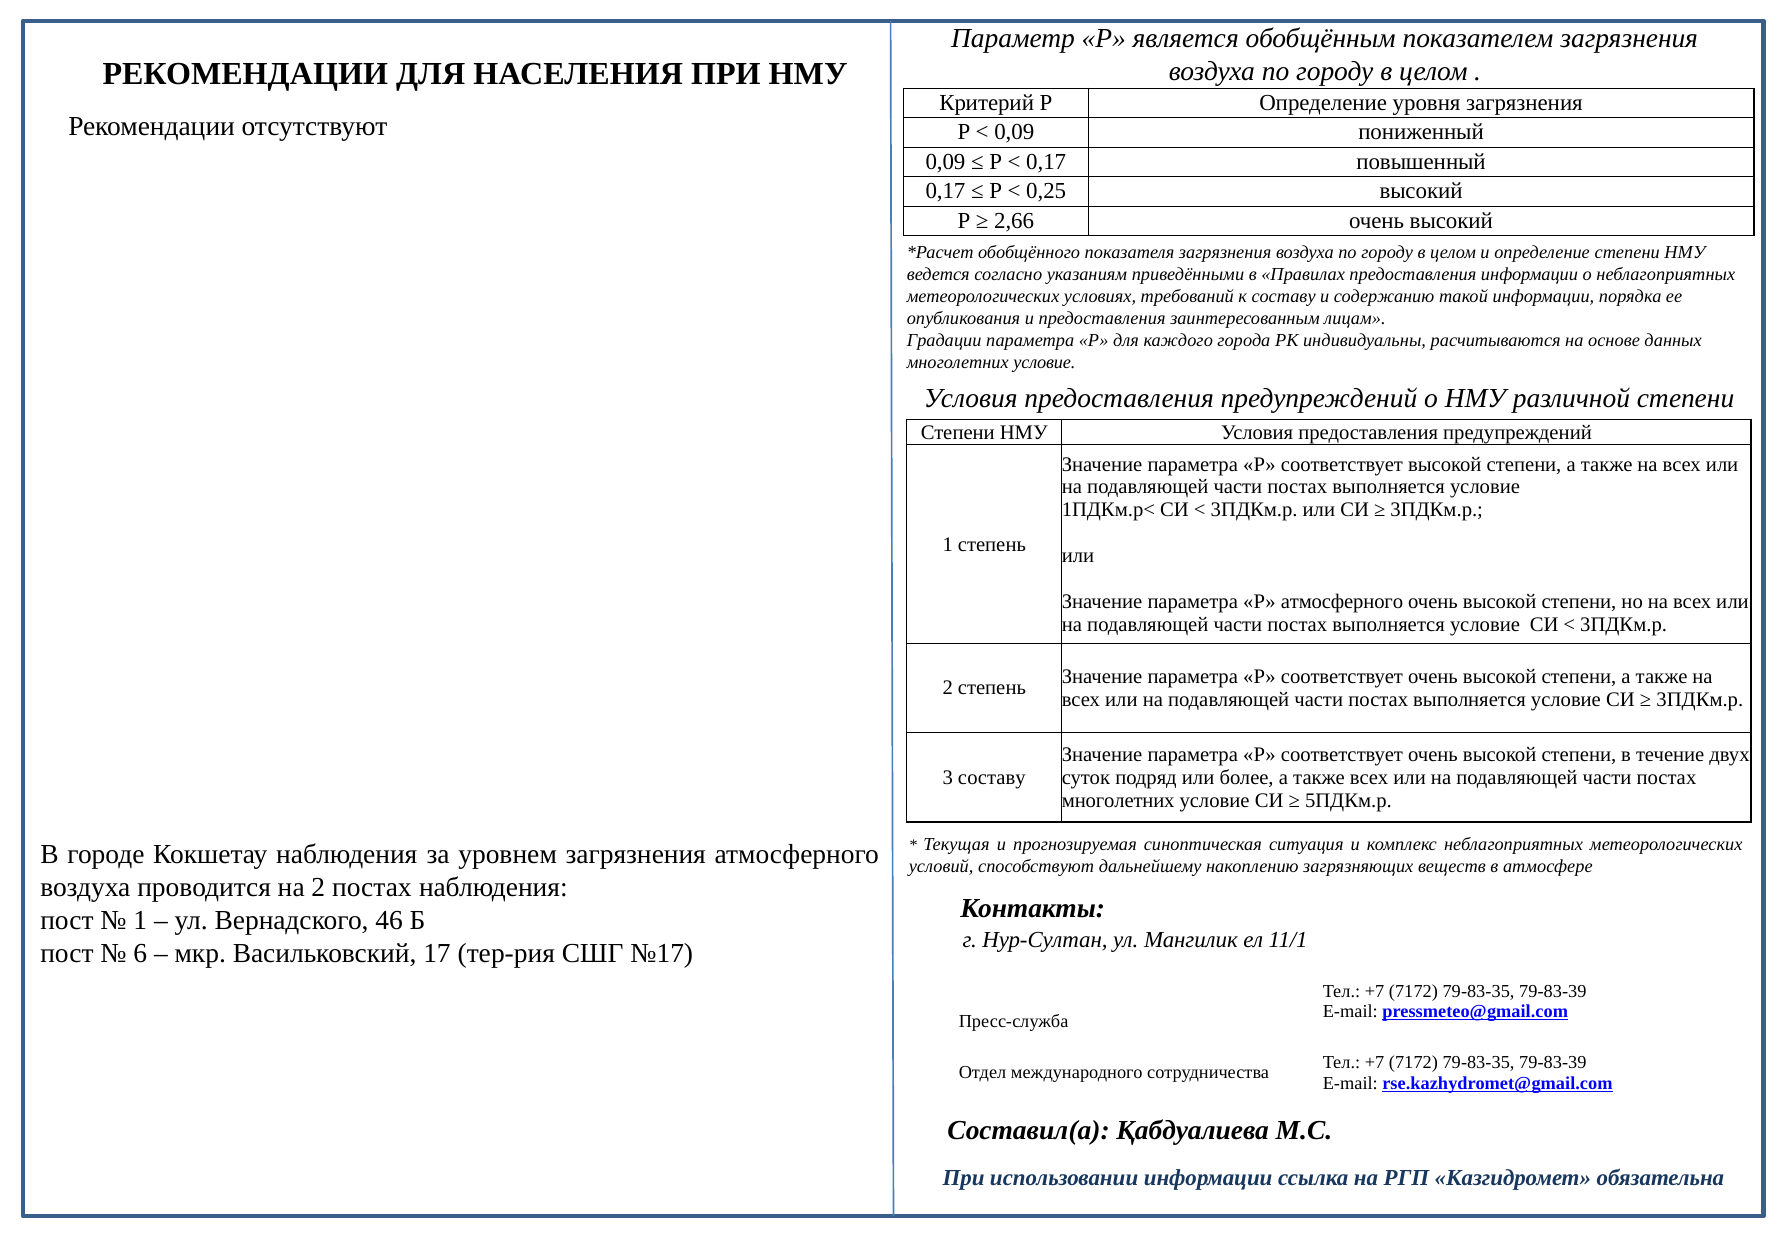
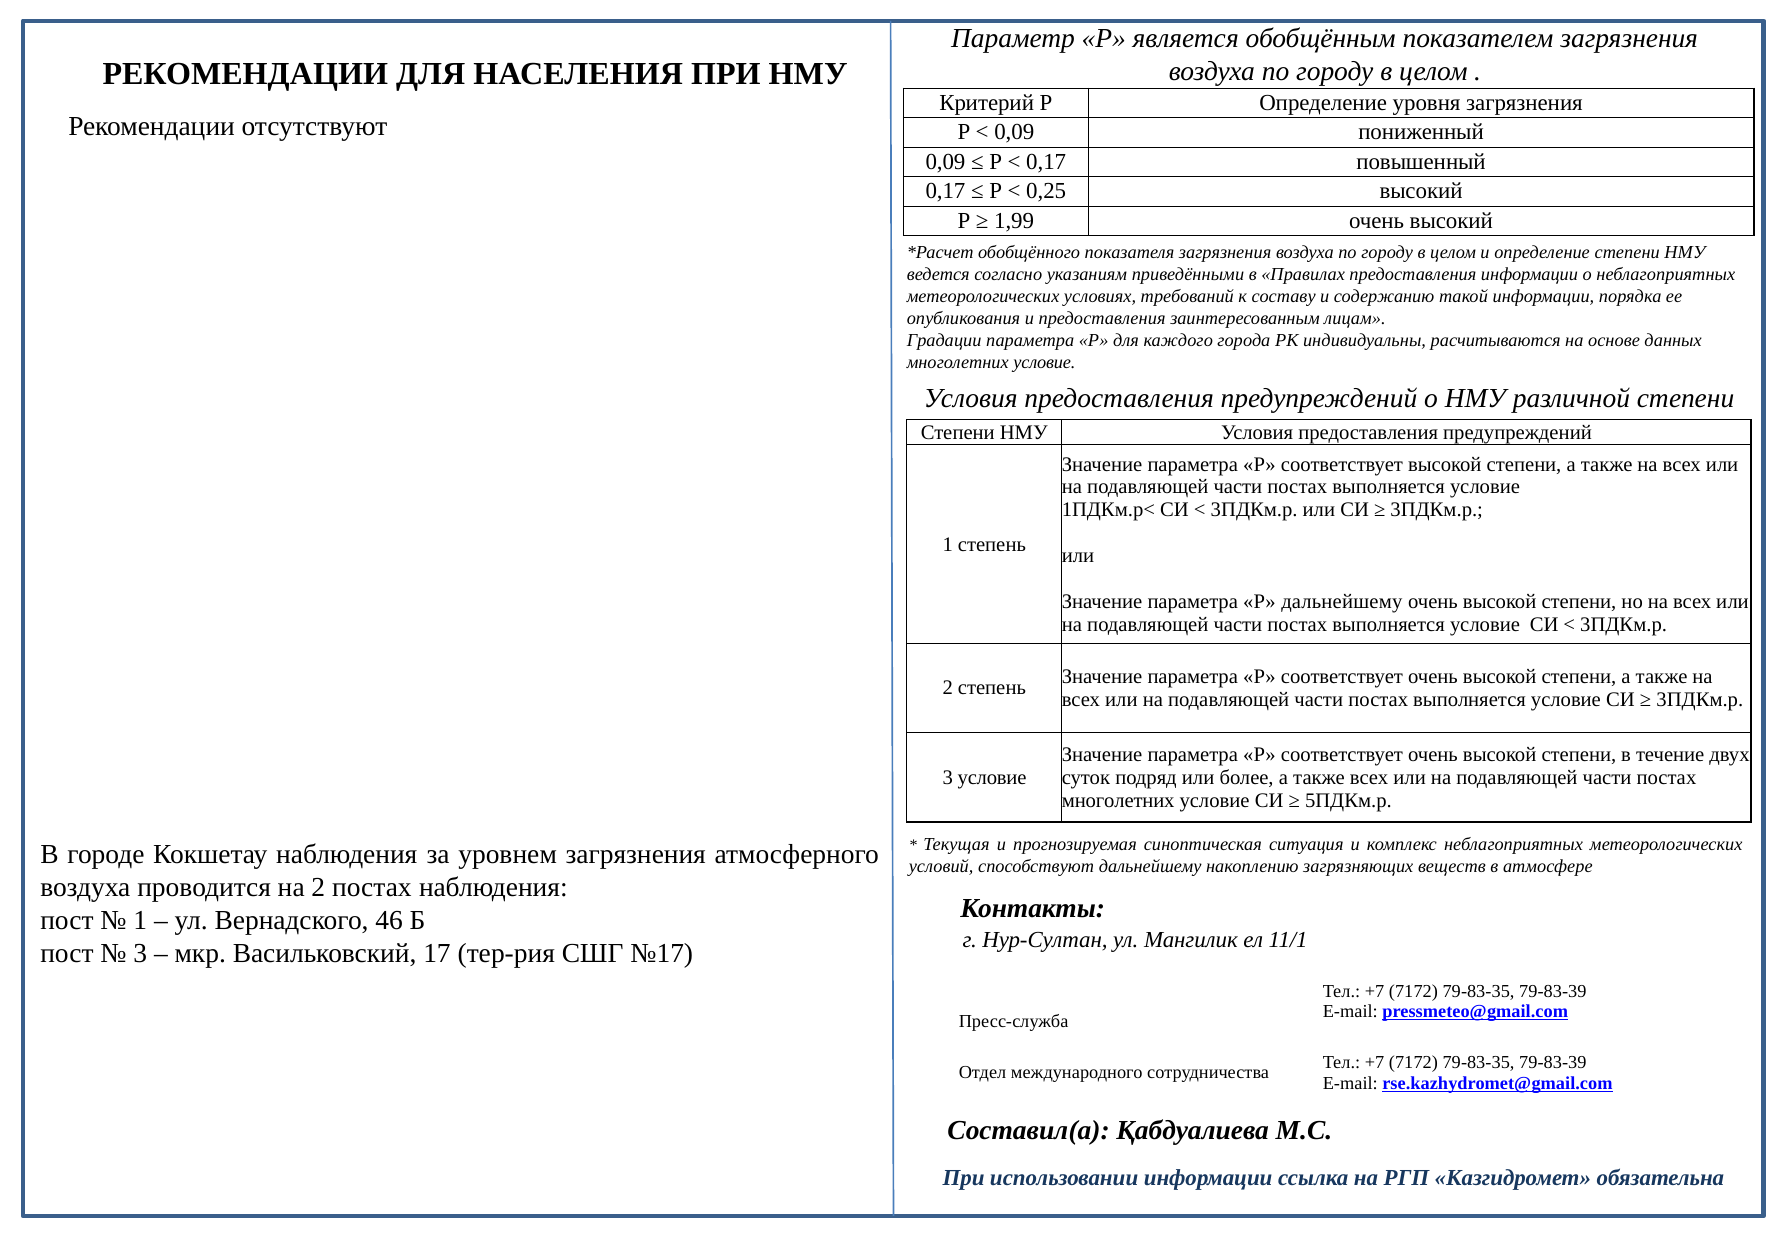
2,66: 2,66 -> 1,99 (1014, 221)
Р атмосферного: атмосферного -> дальнейшему (1342, 601)
3 составу: составу -> условие (992, 778)
6: 6 -> 3 (140, 953)
